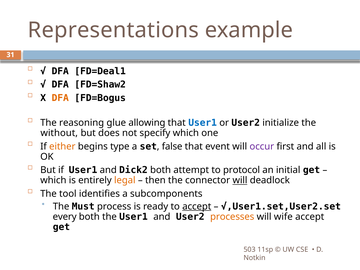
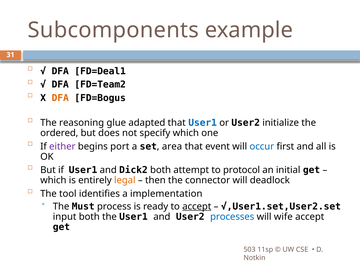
Representations: Representations -> Subcomponents (113, 30)
FD=Shaw2: FD=Shaw2 -> FD=Team2 (100, 85)
allowing: allowing -> adapted (147, 123)
without: without -> ordered (59, 133)
either colour: orange -> purple (62, 146)
type: type -> port (120, 146)
false: false -> area (172, 146)
occur colour: purple -> blue (262, 146)
will underline: present -> none (240, 180)
subcomponents: subcomponents -> implementation (166, 194)
every: every -> input (65, 217)
processes colour: orange -> blue (232, 217)
